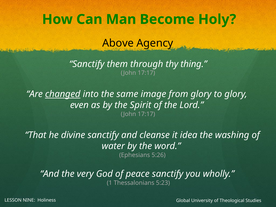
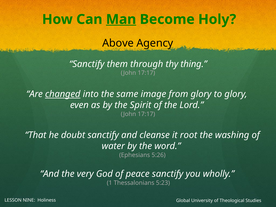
Man underline: none -> present (121, 19)
divine: divine -> doubt (73, 135)
idea: idea -> root (189, 135)
